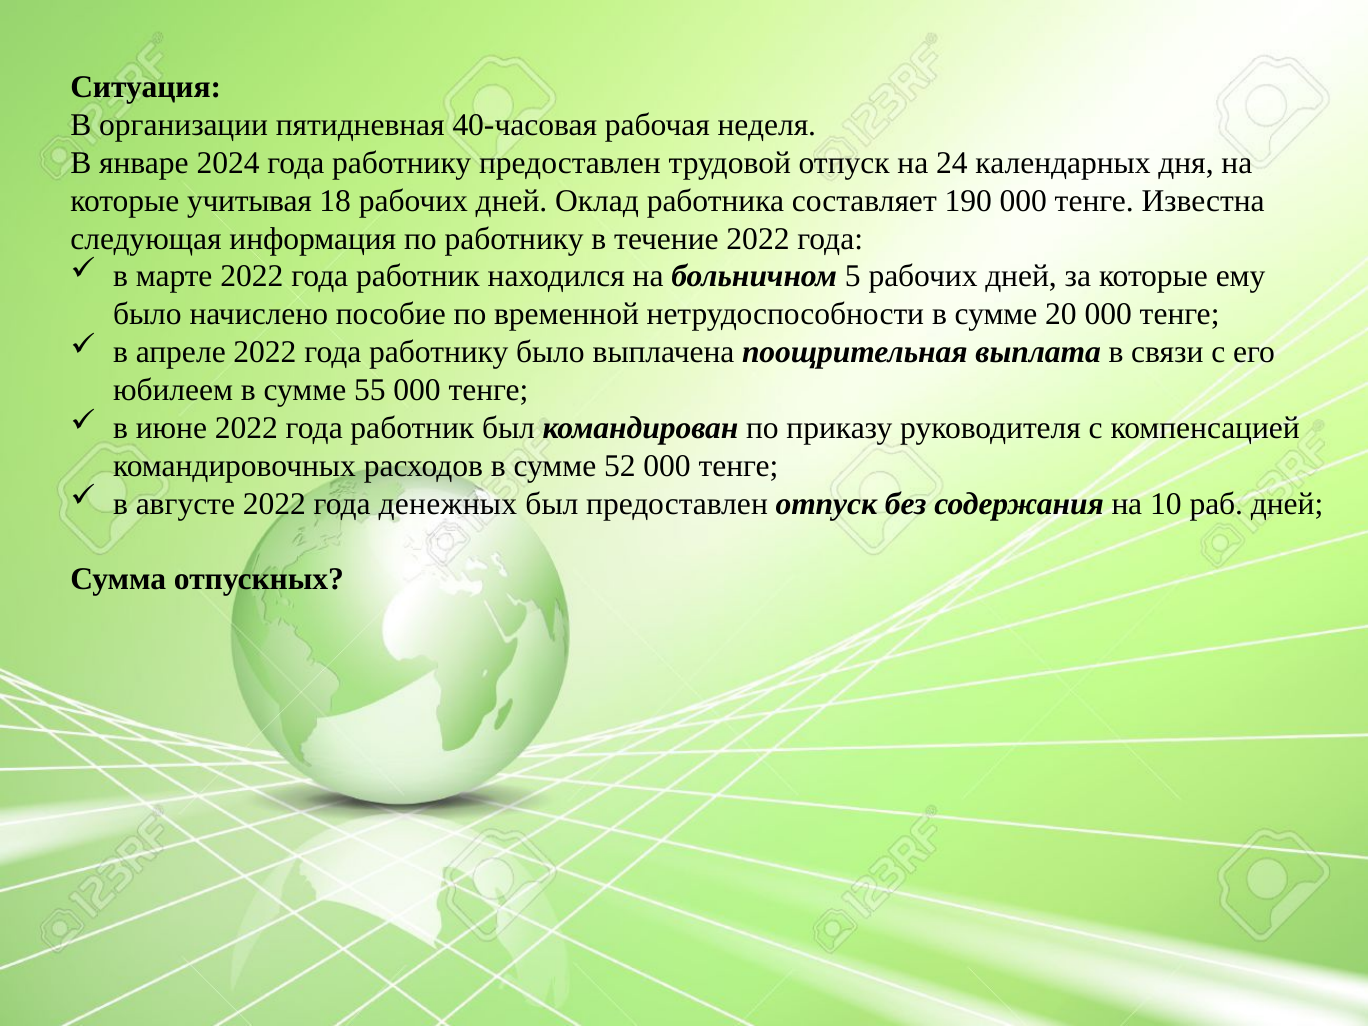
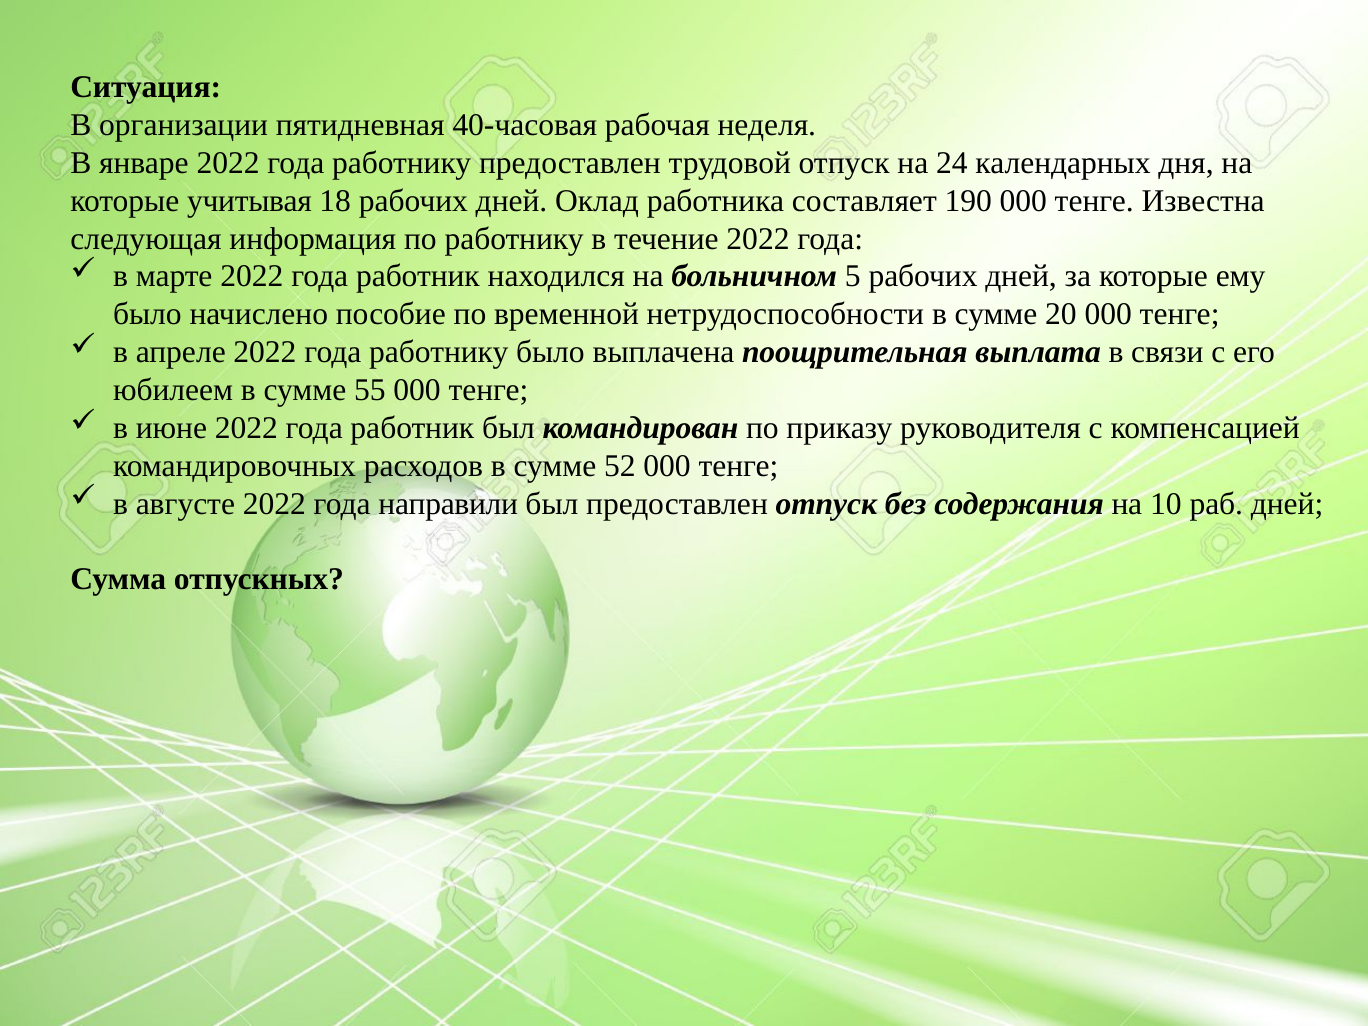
январе 2024: 2024 -> 2022 (228, 163)
денежных: денежных -> направили (448, 504)
